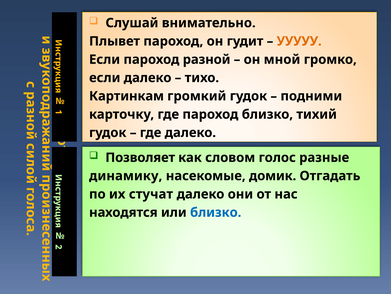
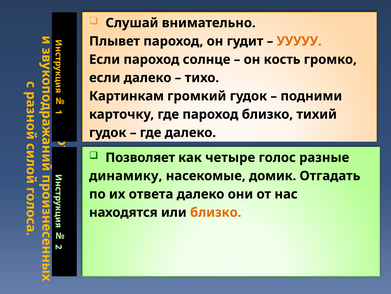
разной: разной -> солнце (207, 59)
мной: мной -> кость (282, 59)
словом: словом -> четыре (230, 157)
стучат: стучат -> ответа (151, 194)
близко colour: blue -> orange (216, 212)
